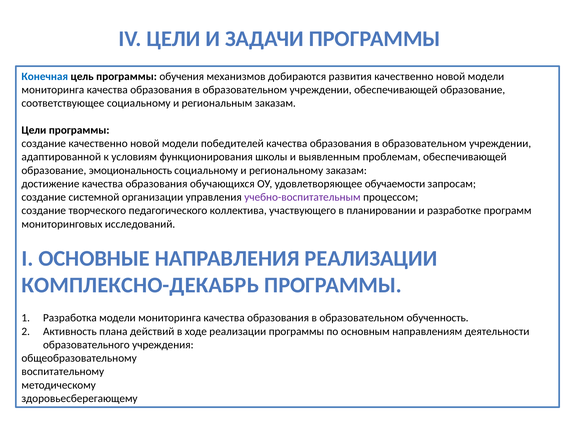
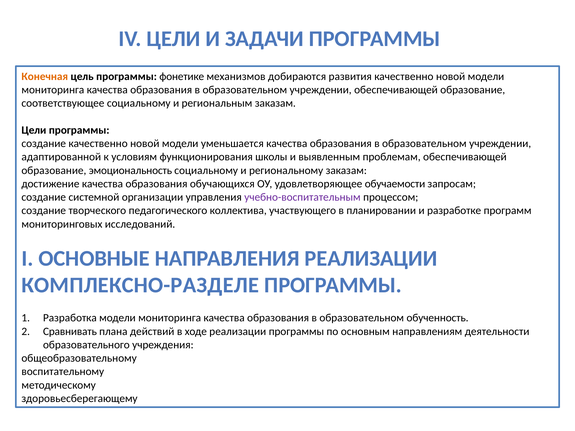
Конечная colour: blue -> orange (45, 77)
обучения: обучения -> фонетике (182, 77)
победителей: победителей -> уменьшается (232, 144)
КОМПЛЕКСНО-ДЕКАБРЬ: КОМПЛЕКСНО-ДЕКАБРЬ -> КОМПЛЕКСНО-РАЗДЕЛЕ (140, 285)
Активность: Активность -> Сравнивать (70, 332)
